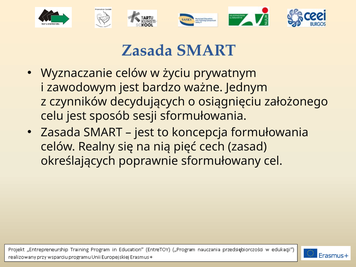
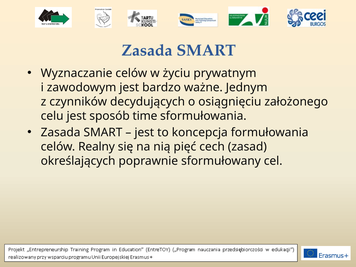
sesji: sesji -> time (145, 116)
